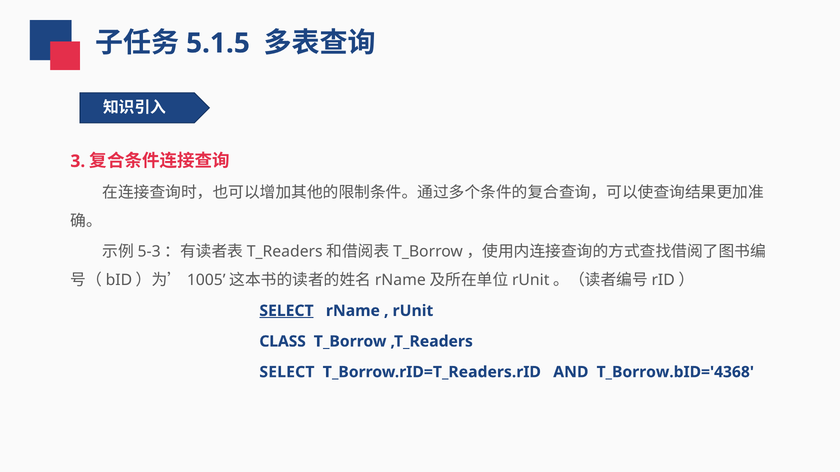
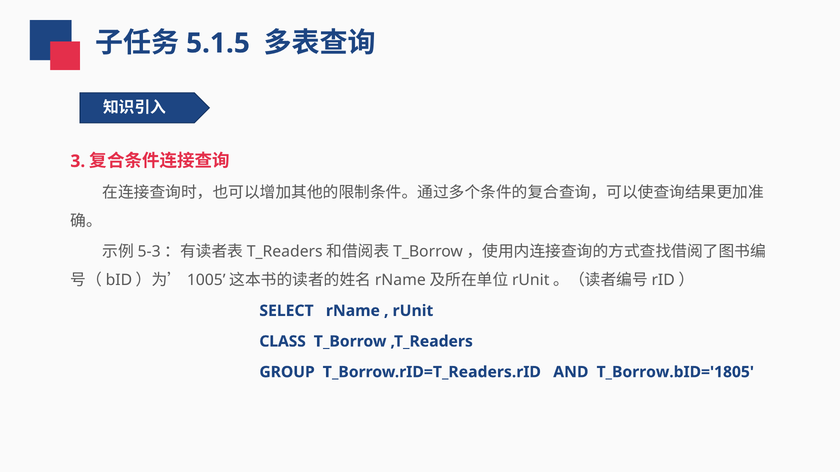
SELECT underline: present -> none (286, 311)
SELECT: SELECT -> GROUP (287, 372)
T_Borrow.bID='4368: T_Borrow.bID='4368 -> T_Borrow.bID='1805 (675, 372)
